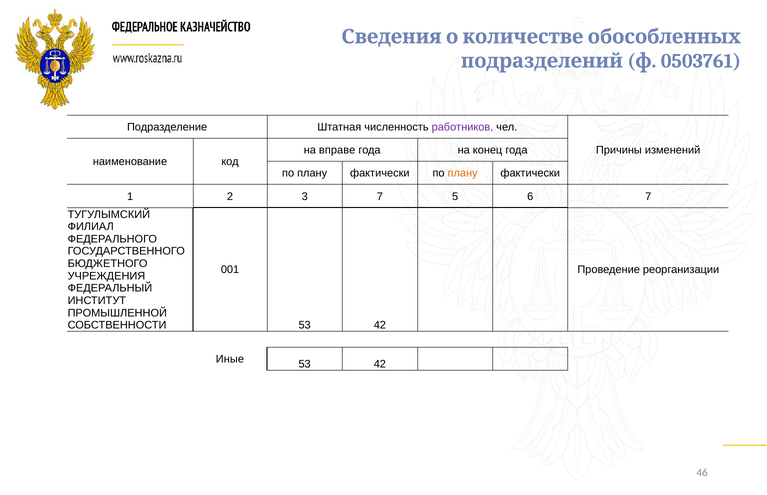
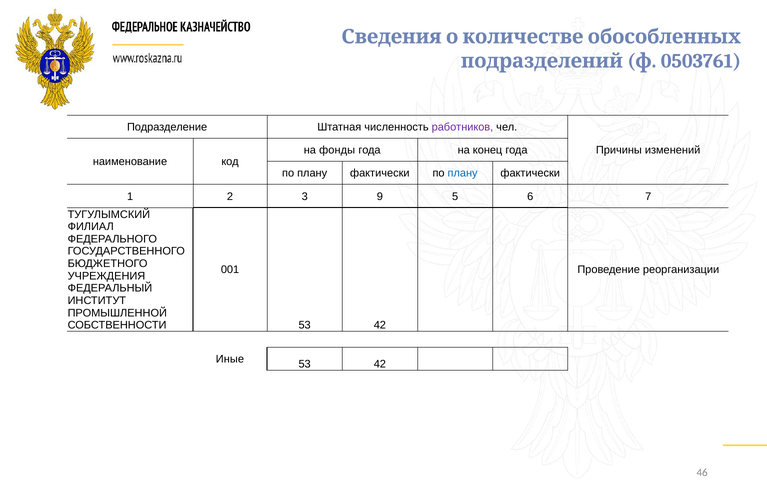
вправе: вправе -> фонды (337, 150)
плану colour: orange -> blue (463, 173)
3 7: 7 -> 9 (380, 197)
